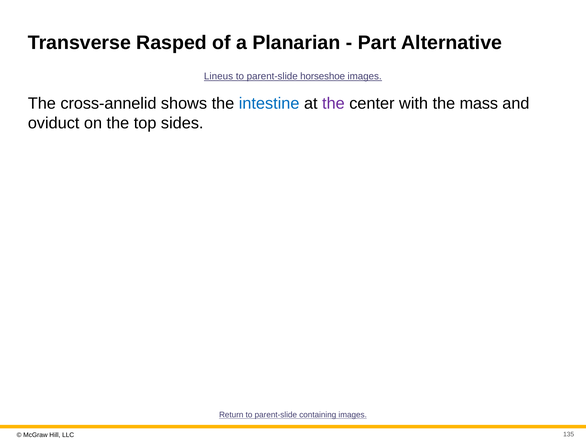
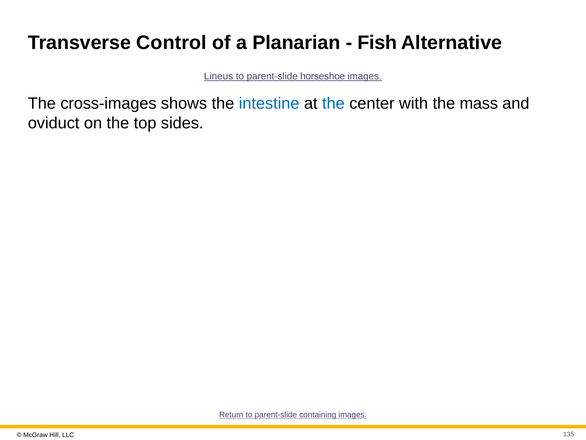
Rasped: Rasped -> Control (172, 43)
Part: Part -> Fish (377, 43)
cross-annelid: cross-annelid -> cross-images (108, 103)
the colour: purple -> blue (333, 103)
